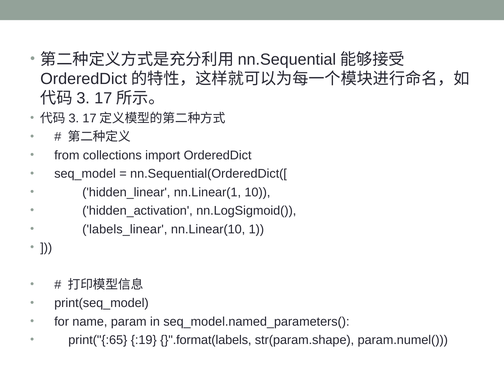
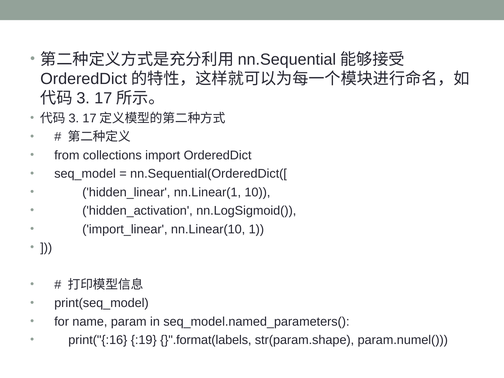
labels_linear: labels_linear -> import_linear (125, 229)
print("{:65: print("{:65 -> print("{:16 (98, 340)
